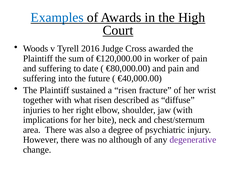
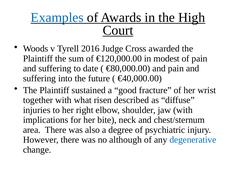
worker: worker -> modest (167, 59)
a risen: risen -> good (126, 90)
degenerative colour: purple -> blue (193, 140)
